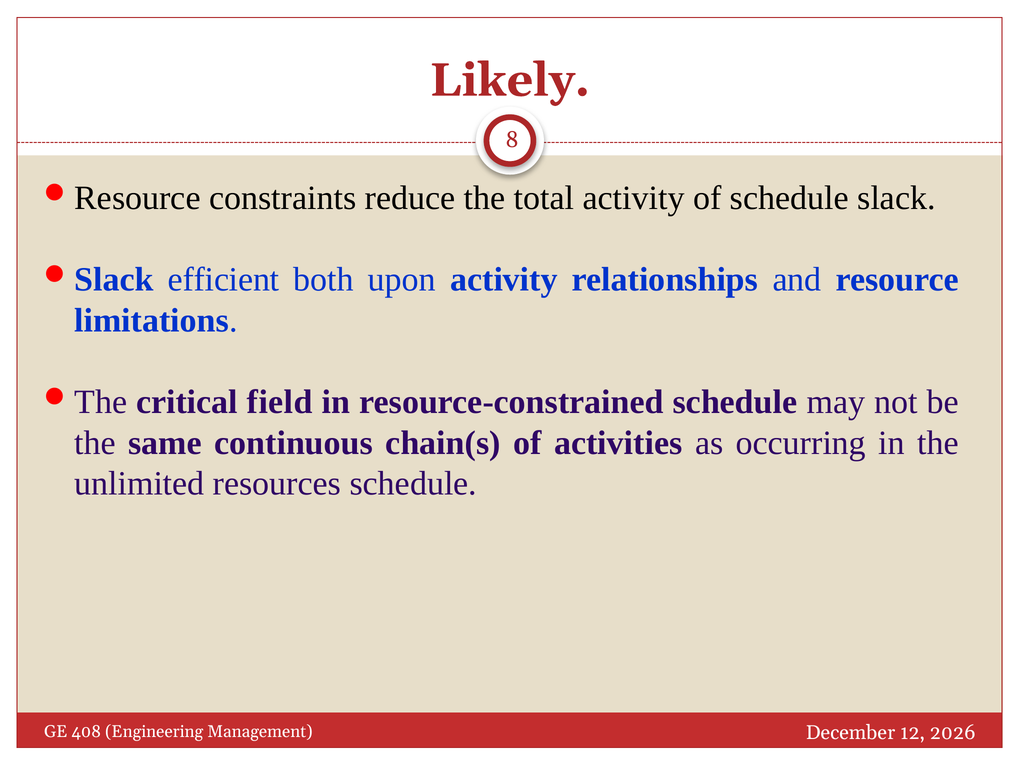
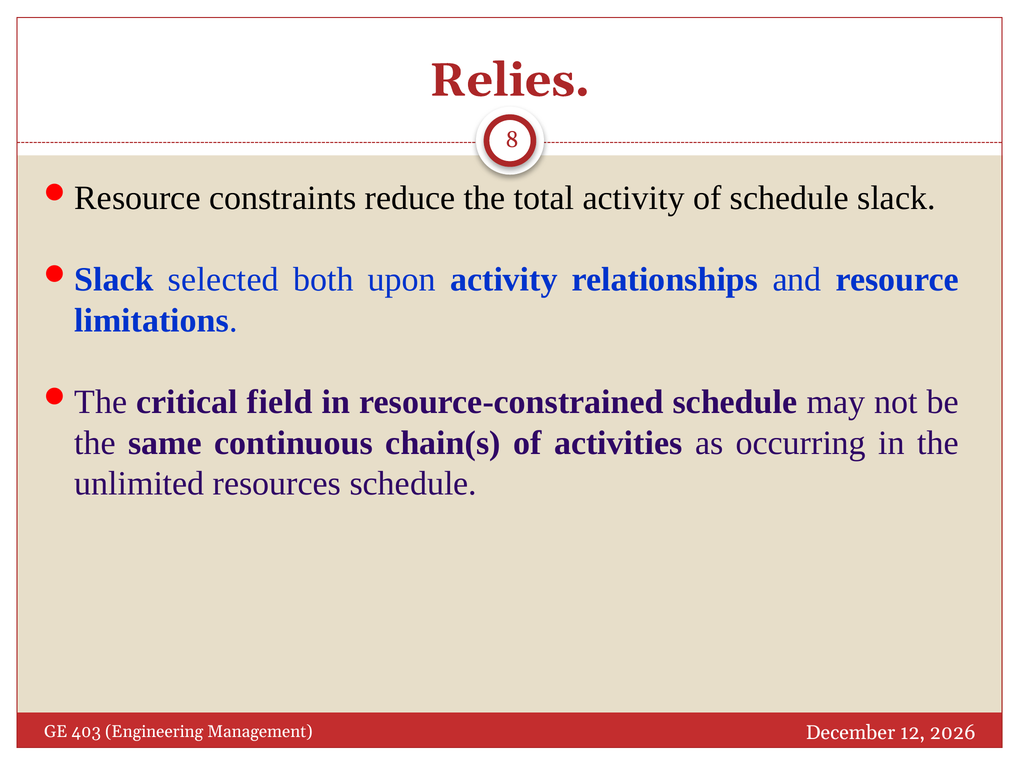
Likely: Likely -> Relies (510, 80)
efficient: efficient -> selected (223, 280)
408: 408 -> 403 (86, 732)
